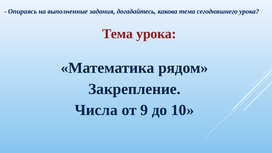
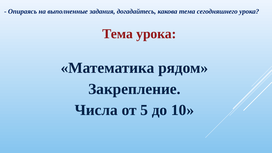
9: 9 -> 5 (144, 110)
